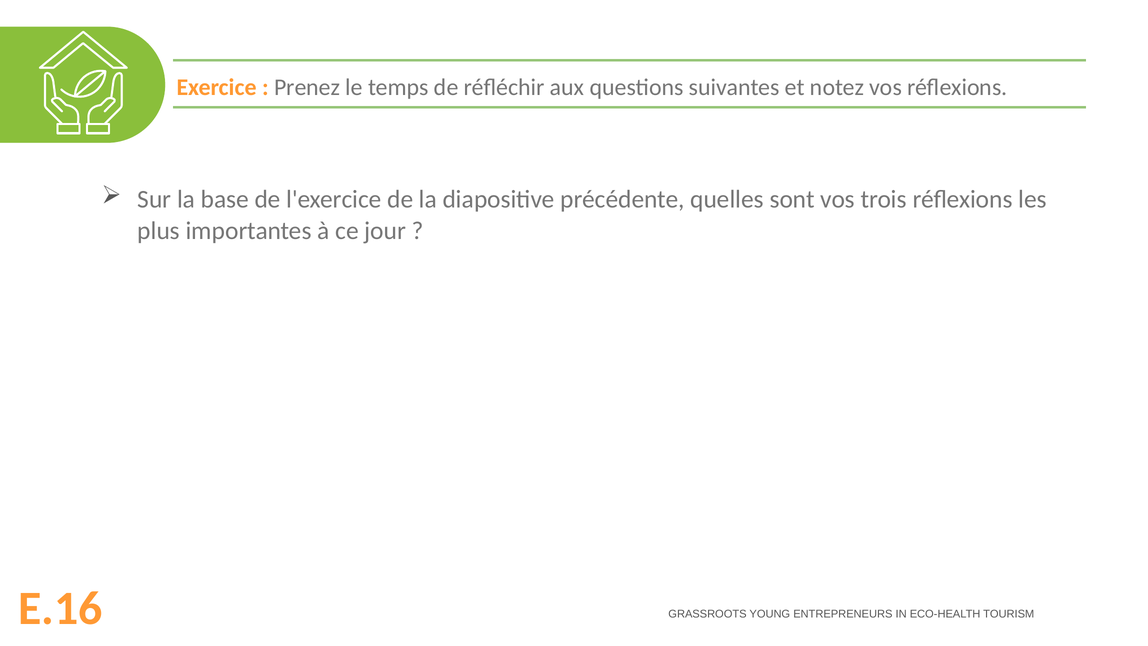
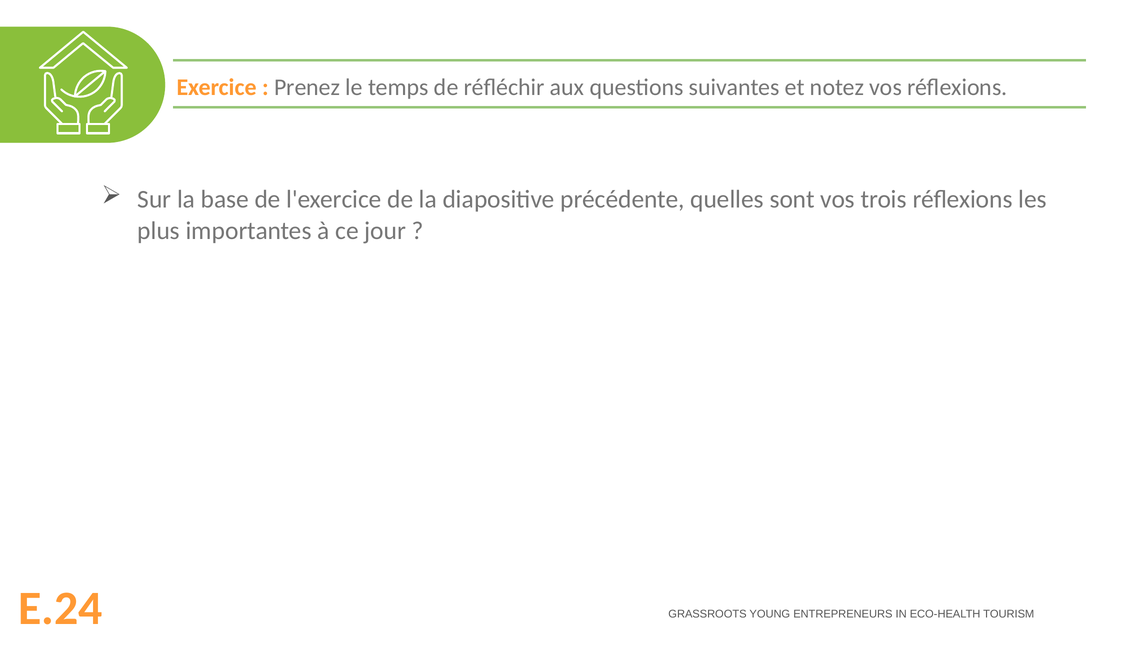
E.16: E.16 -> E.24 (60, 608)
